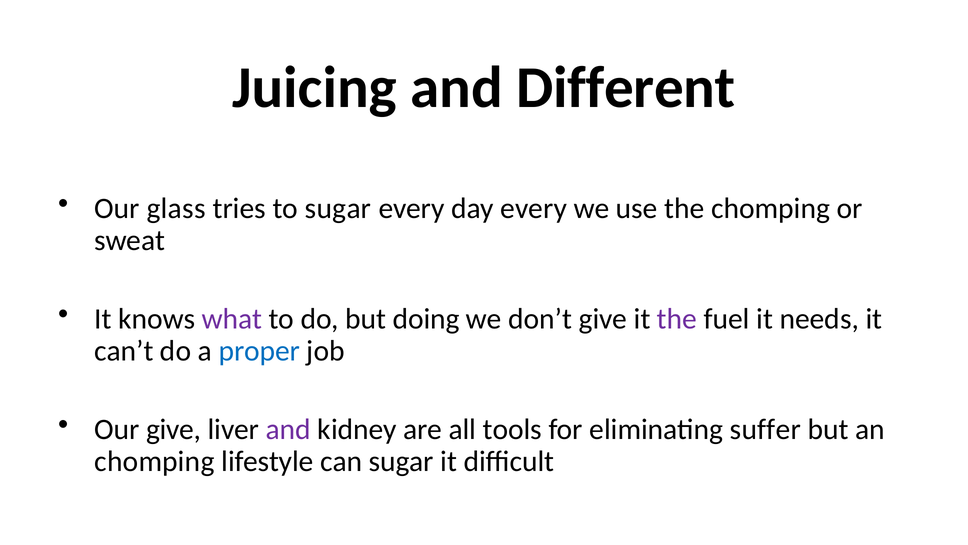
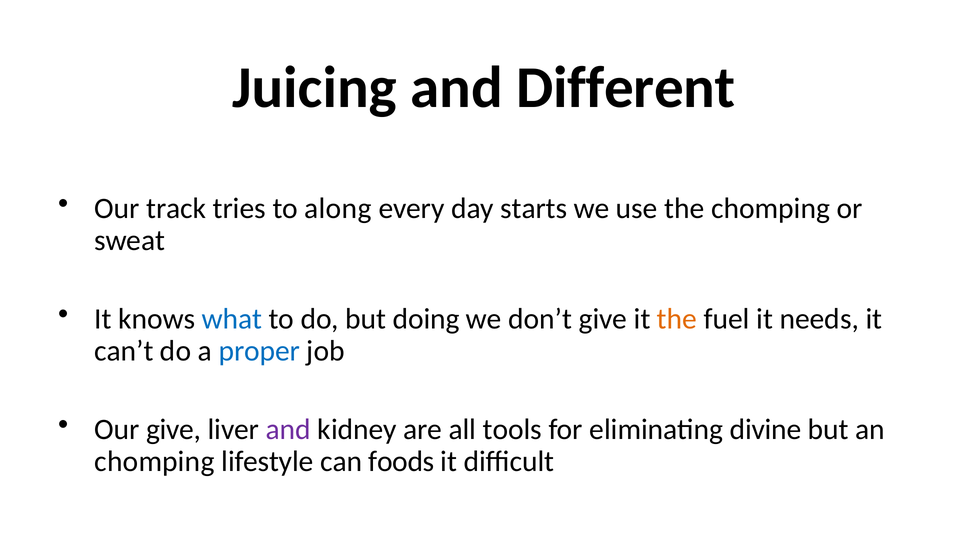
glass: glass -> track (176, 208)
to sugar: sugar -> along (338, 208)
day every: every -> starts (534, 208)
what colour: purple -> blue (232, 319)
the colour: purple -> orange (677, 319)
suffer: suffer -> divine (765, 429)
can sugar: sugar -> foods (401, 461)
